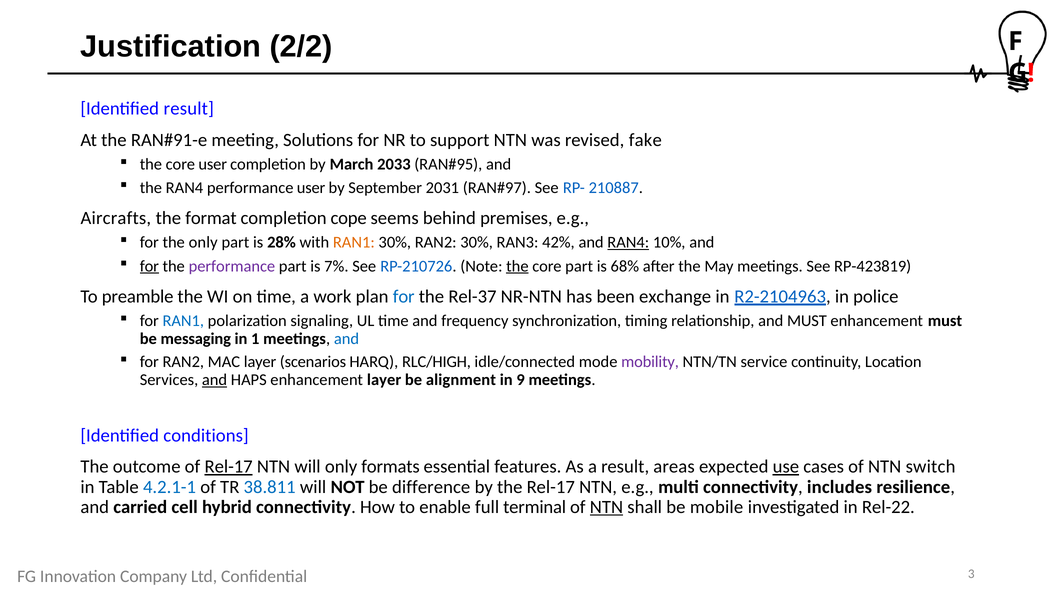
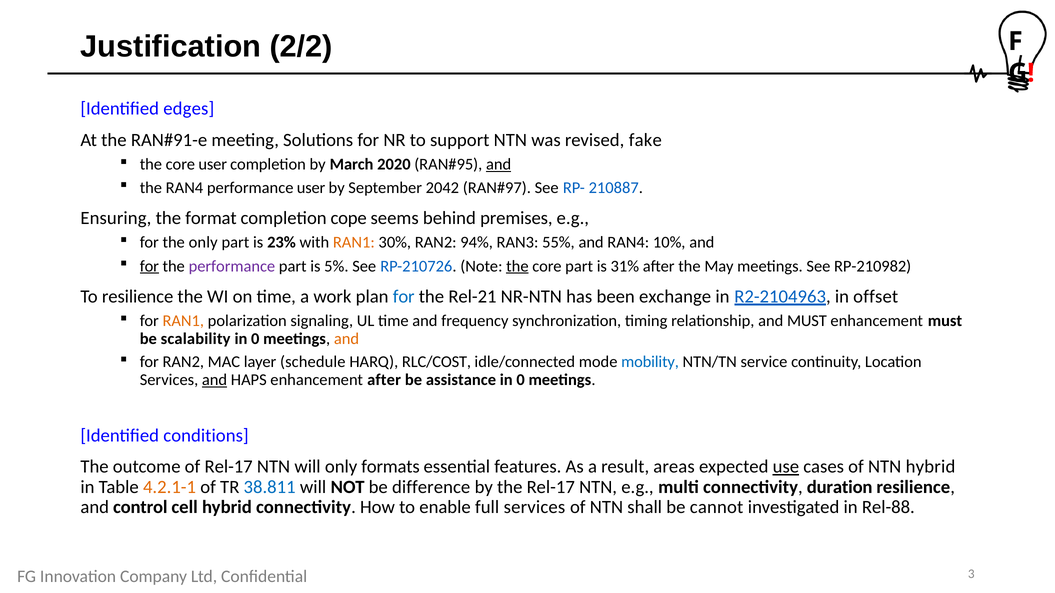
Identified result: result -> edges (189, 109)
2033: 2033 -> 2020 (394, 165)
and underline: none -> present (499, 165)
2031: 2031 -> 2042 (442, 188)
Aircrafts: Aircrafts -> Ensuring (116, 218)
28%: 28% -> 23% (281, 243)
RAN2 30%: 30% -> 94% (477, 243)
42%: 42% -> 55% (558, 243)
RAN4 underline: present -> none (628, 243)
7%: 7% -> 5% (336, 266)
68%: 68% -> 31% (625, 266)
RP-423819: RP-423819 -> RP-210982 (873, 266)
To preamble: preamble -> resilience (138, 297)
Rel-37: Rel-37 -> Rel-21 (472, 297)
police: police -> offset (876, 297)
RAN1 colour: blue -> orange (183, 321)
messaging: messaging -> scalability (196, 339)
1: 1 -> 0 (255, 339)
and colour: blue -> orange (346, 339)
scenarios: scenarios -> schedule (313, 362)
RLC/HIGH: RLC/HIGH -> RLC/COST (437, 362)
mobility colour: purple -> blue (650, 362)
enhancement layer: layer -> after (384, 380)
alignment: alignment -> assistance (461, 380)
9: 9 -> 0 (521, 380)
Rel-17 underline: present -> none (229, 467)
NTN switch: switch -> hybrid (931, 467)
4.2.1-1 colour: blue -> orange (170, 487)
includes: includes -> duration (840, 487)
carried: carried -> control (140, 507)
full terminal: terminal -> services (534, 507)
NTN underline: present -> none (606, 507)
mobile: mobile -> cannot (717, 507)
Rel-22: Rel-22 -> Rel-88 (888, 507)
